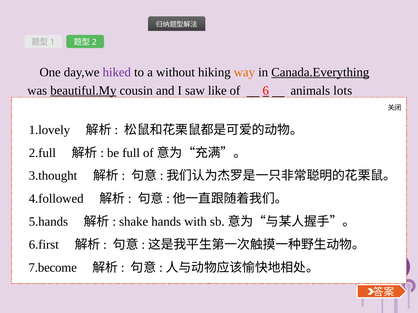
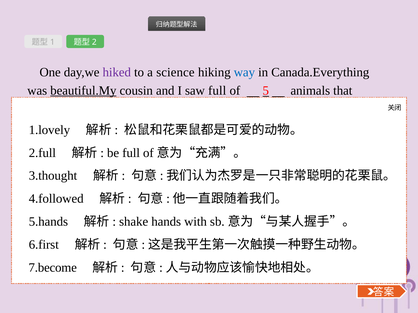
without: without -> science (175, 72)
way colour: orange -> blue (244, 72)
Canada.Everything underline: present -> none (320, 72)
saw like: like -> full (217, 91)
of 6: 6 -> 5 (266, 91)
animals lots: lots -> that (343, 91)
